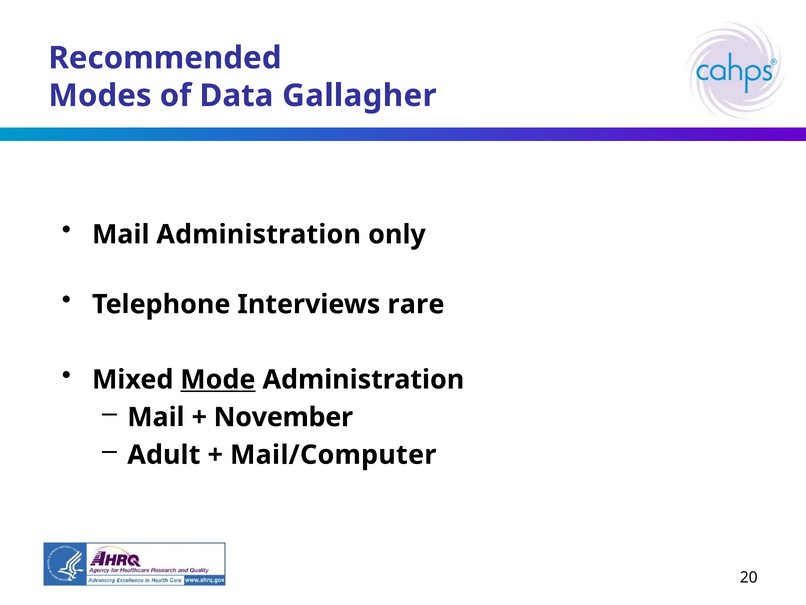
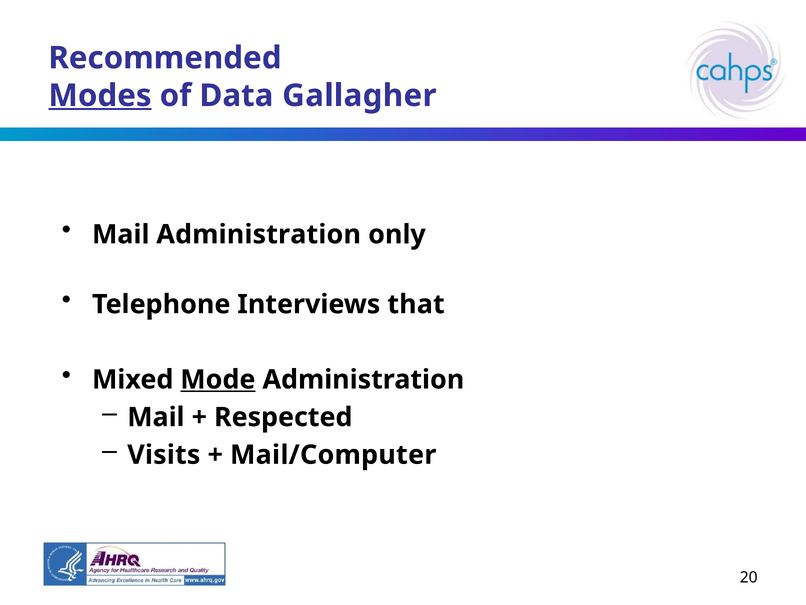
Modes underline: none -> present (100, 96)
rare: rare -> that (416, 304)
November: November -> Respected (283, 417)
Adult: Adult -> Visits (164, 455)
